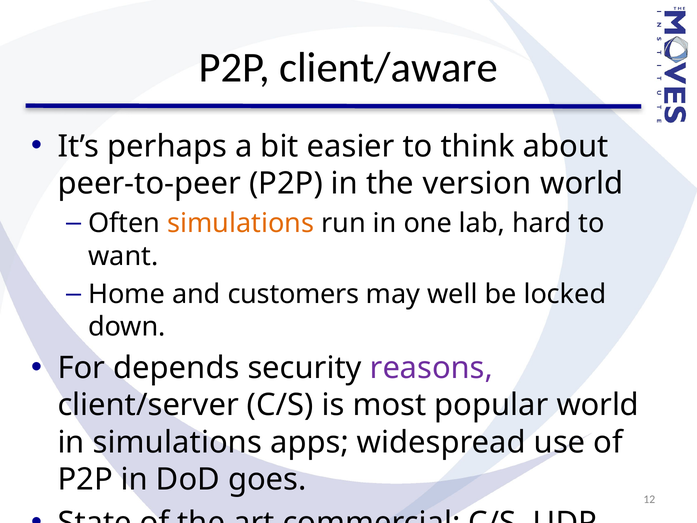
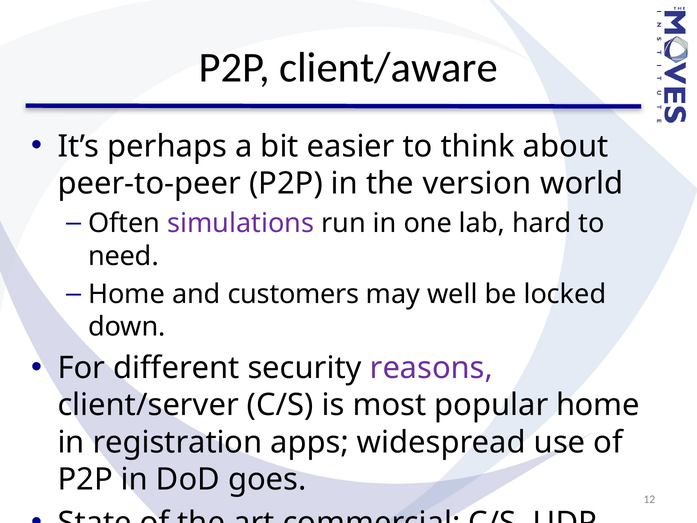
simulations colour: orange -> purple (241, 223)
want: want -> need (123, 256)
depends: depends -> different (176, 368)
popular world: world -> home (598, 405)
in simulations: simulations -> registration (178, 442)
